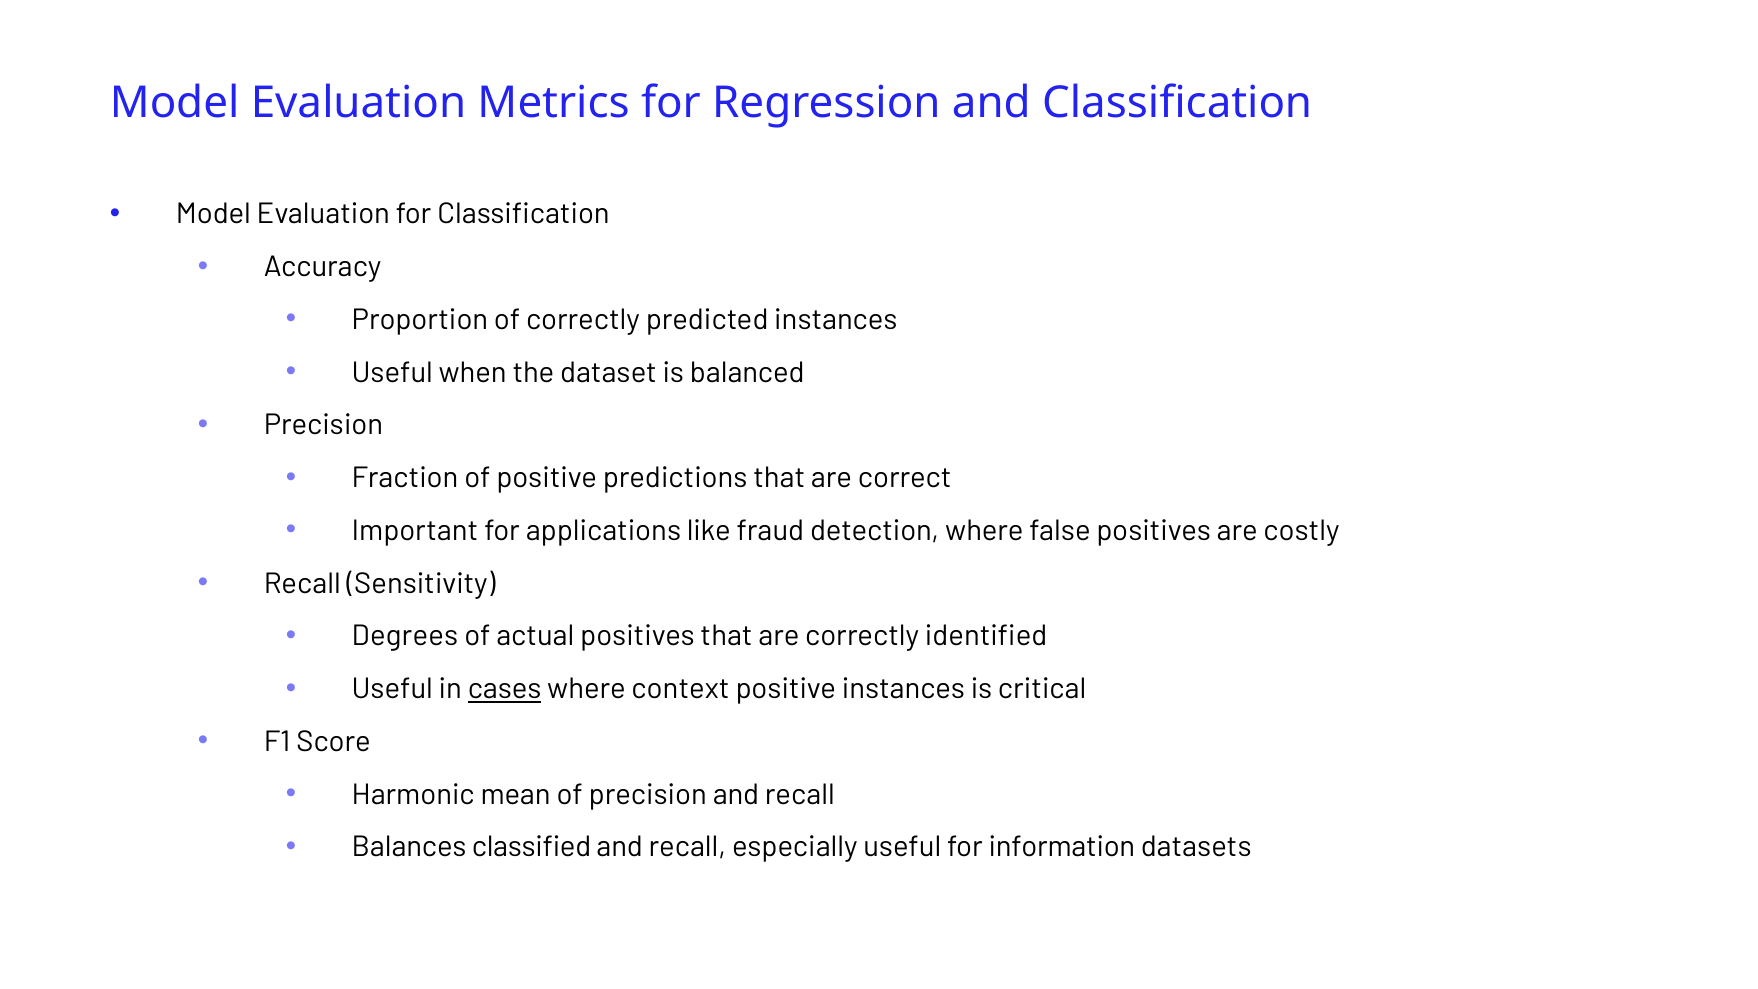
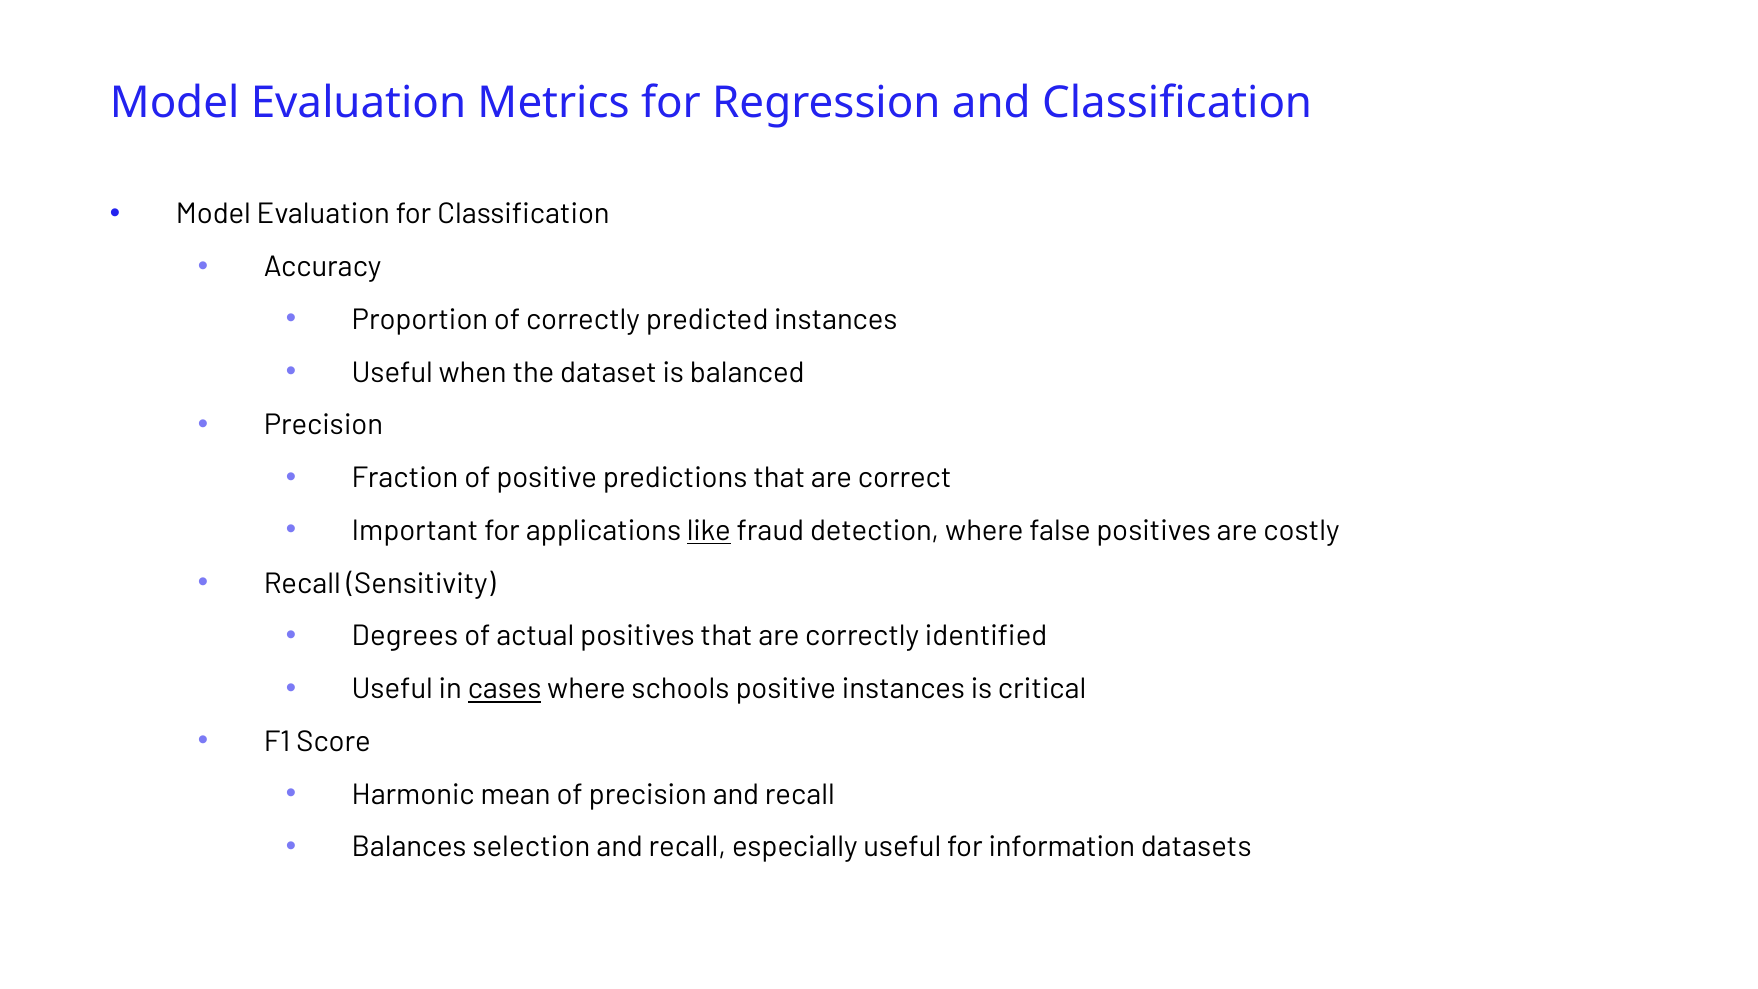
like underline: none -> present (709, 531)
context: context -> schools (680, 689)
classified: classified -> selection (531, 847)
